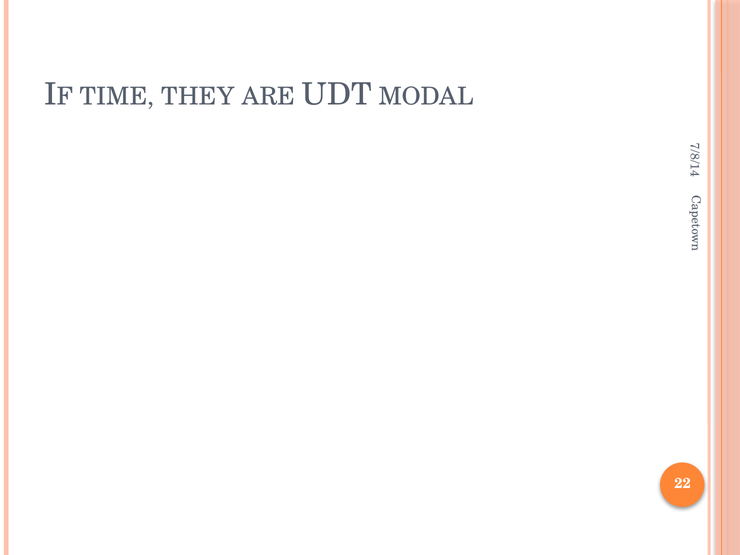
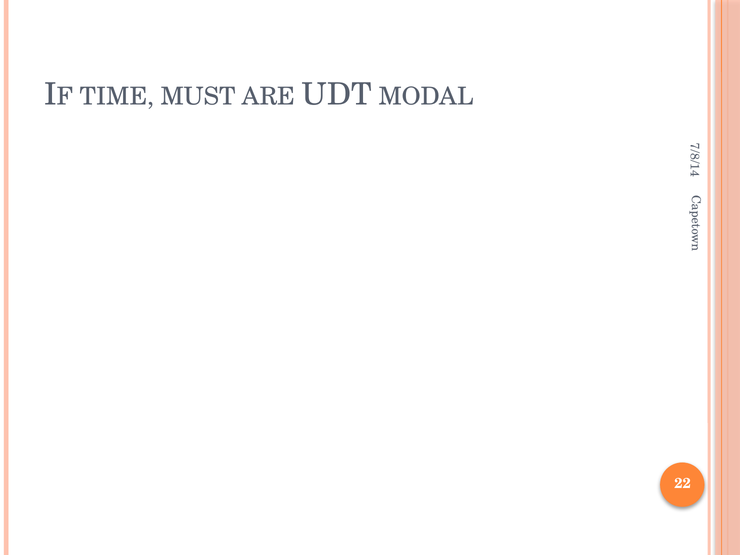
THEY: THEY -> MUST (198, 97)
